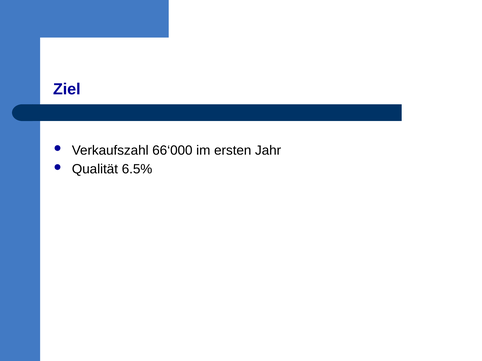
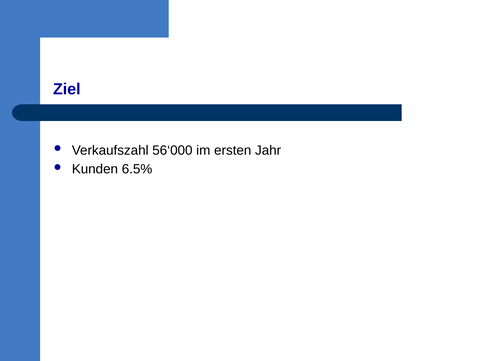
66‘000: 66‘000 -> 56‘000 (172, 151)
Qualität: Qualität -> Kunden (95, 169)
